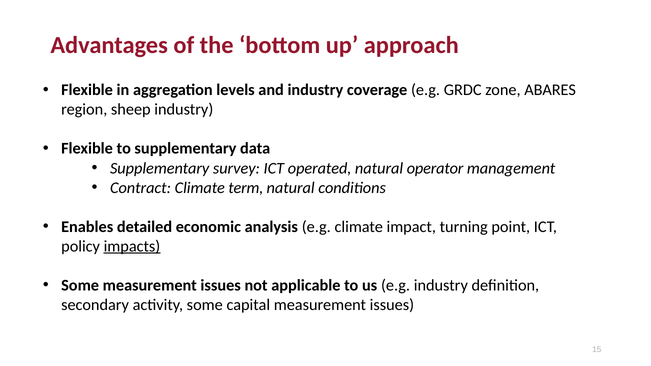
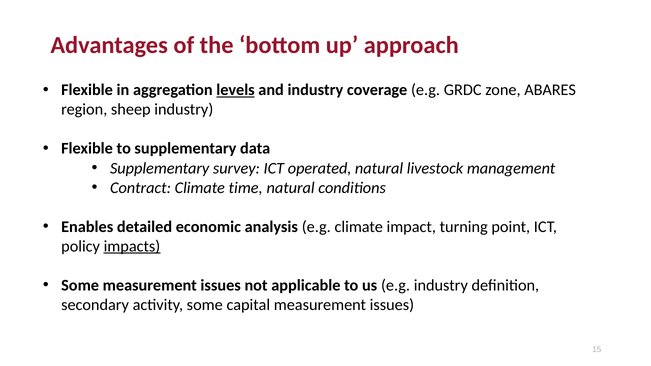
levels underline: none -> present (236, 90)
operator: operator -> livestock (435, 168)
term: term -> time (246, 188)
